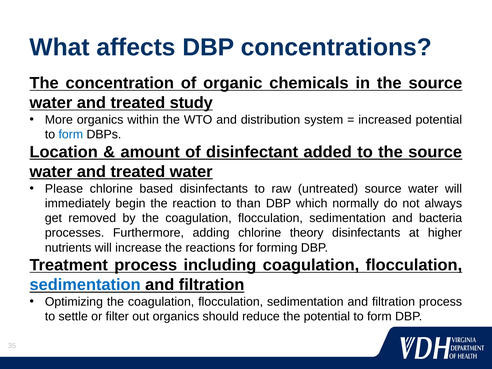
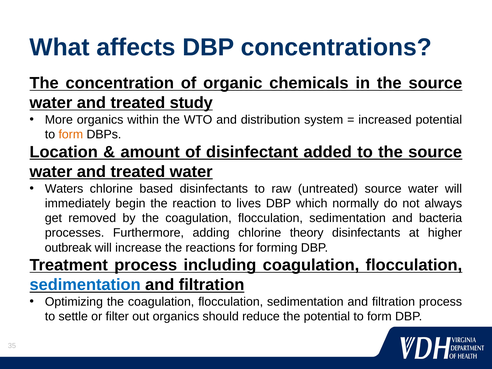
form colour: blue -> orange (71, 135)
Please: Please -> Waters (64, 189)
than: than -> lives (249, 203)
nutrients: nutrients -> outbreak (68, 248)
